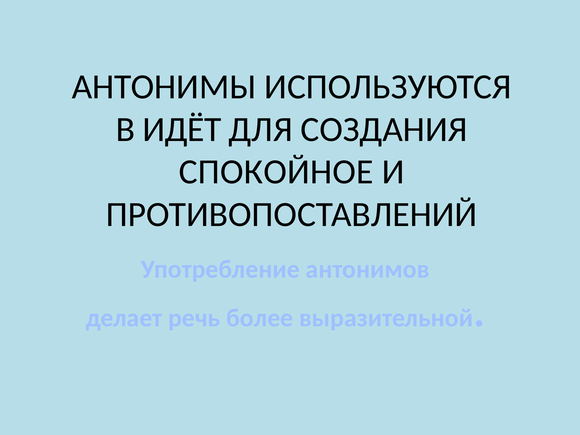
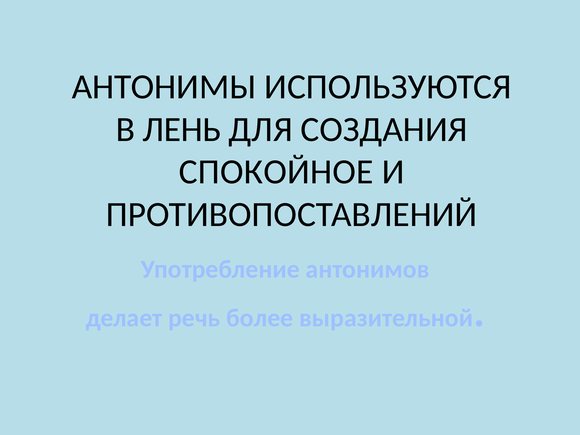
ИДЁТ: ИДЁТ -> ЛЕНЬ (182, 129)
